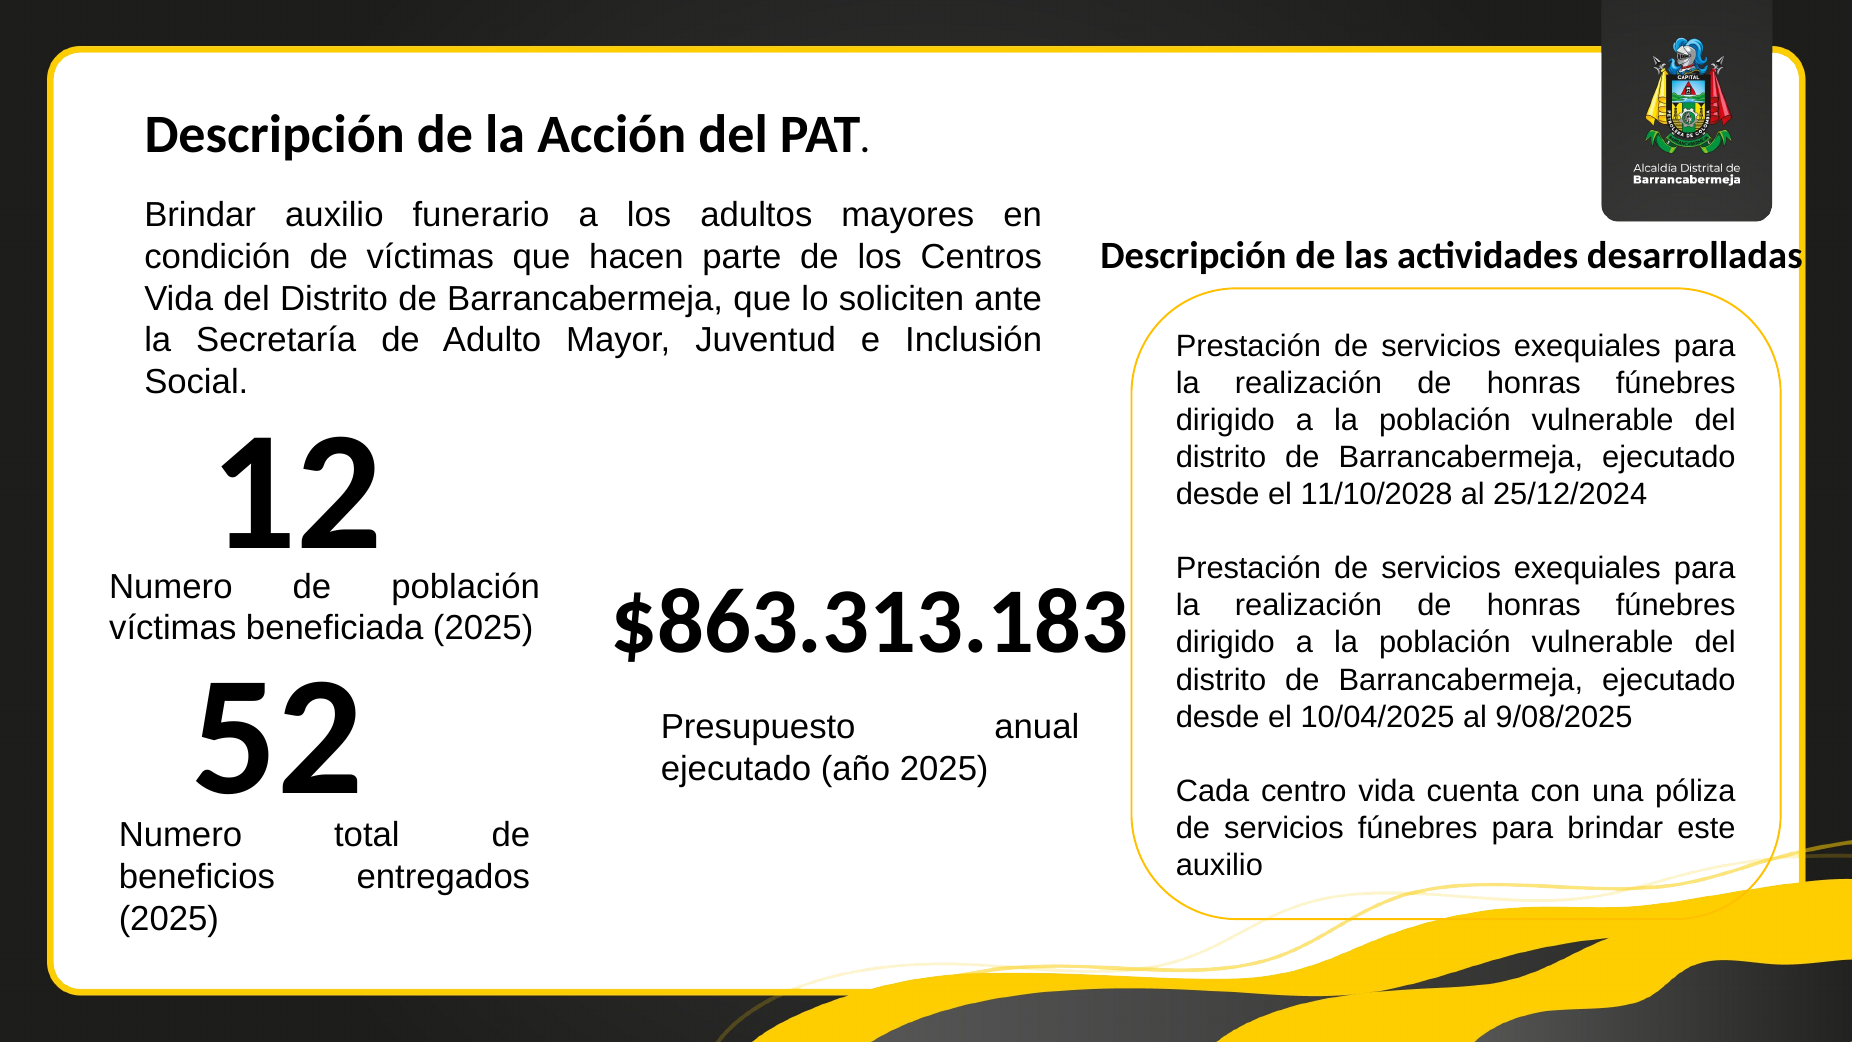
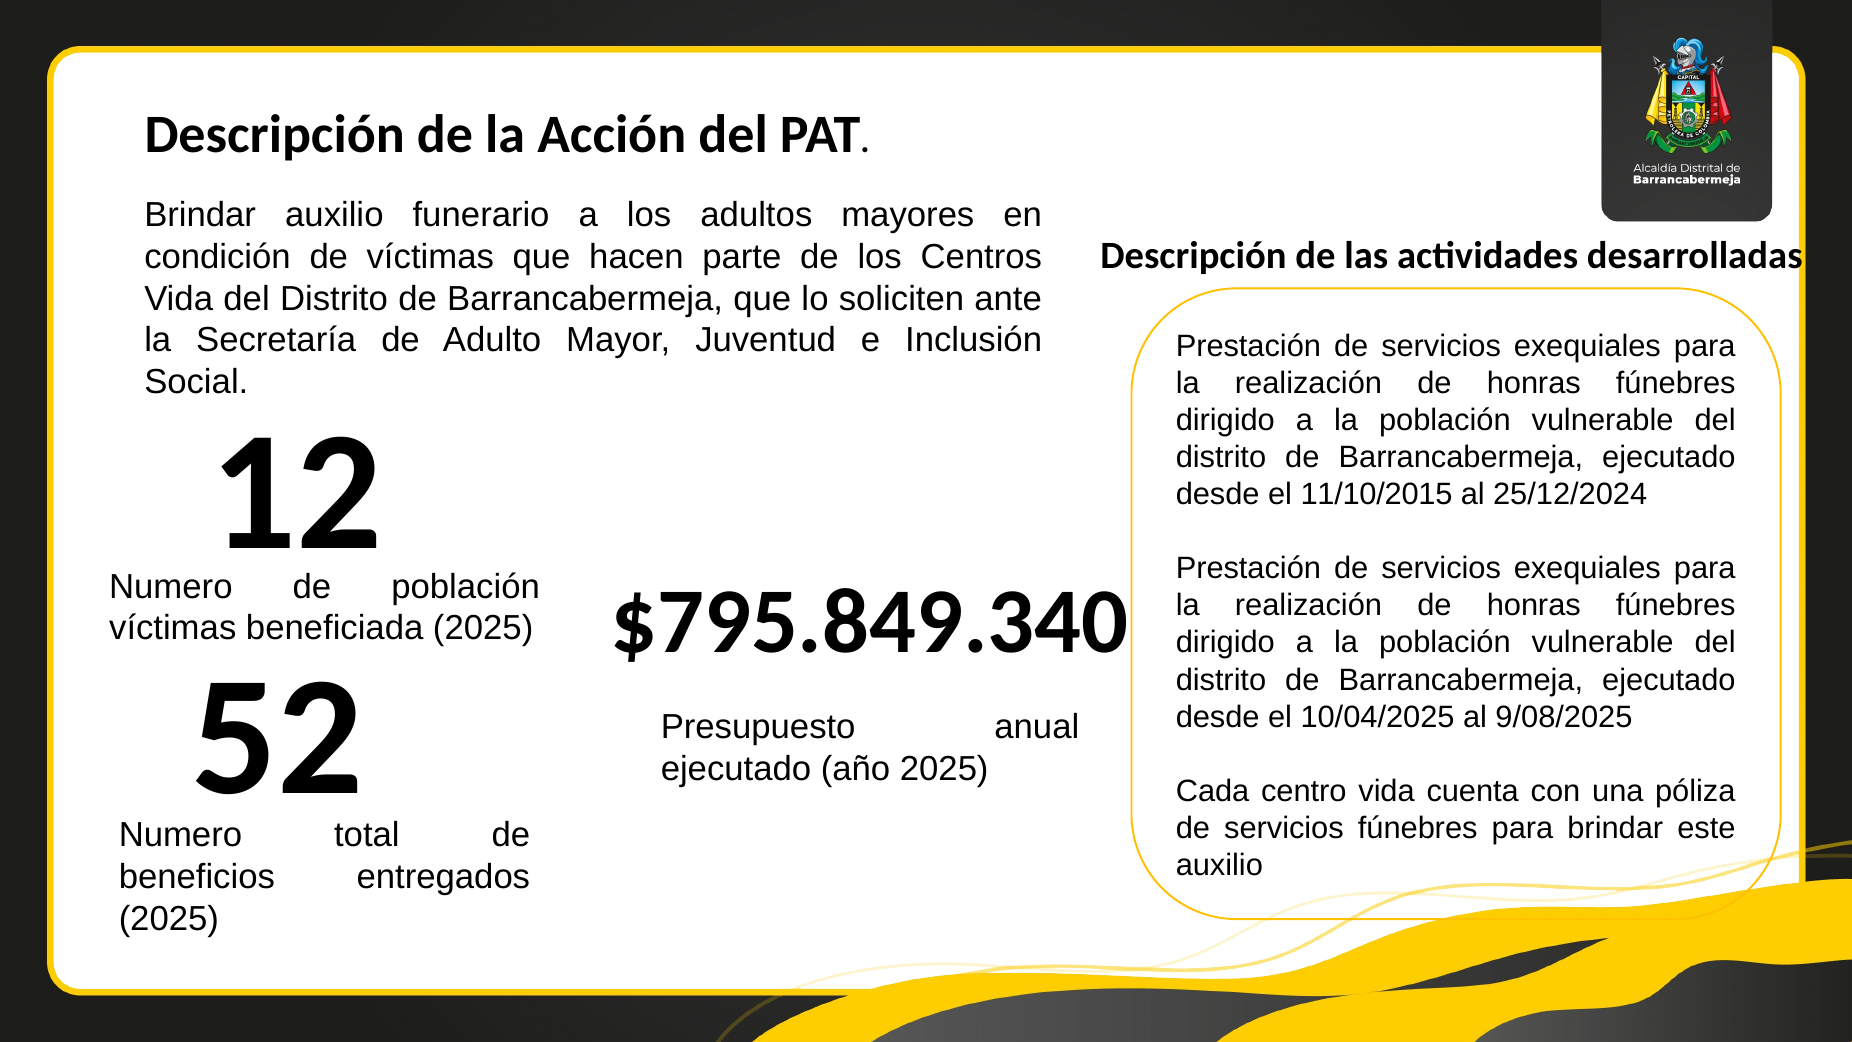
11/10/2028: 11/10/2028 -> 11/10/2015 (1377, 495)
$863.313.183: $863.313.183 -> $795.849.340 (870, 622)
